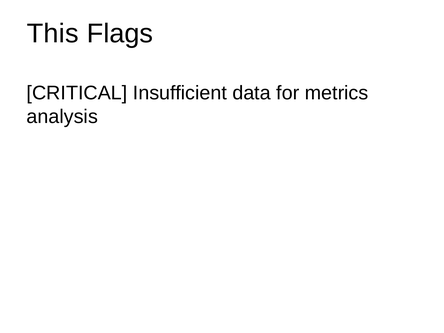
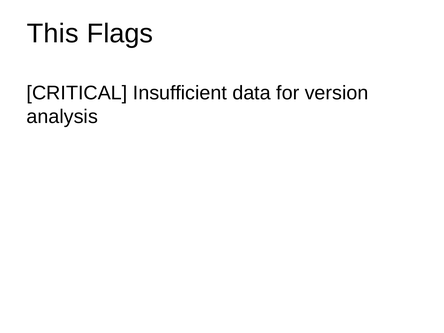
metrics: metrics -> version (337, 93)
